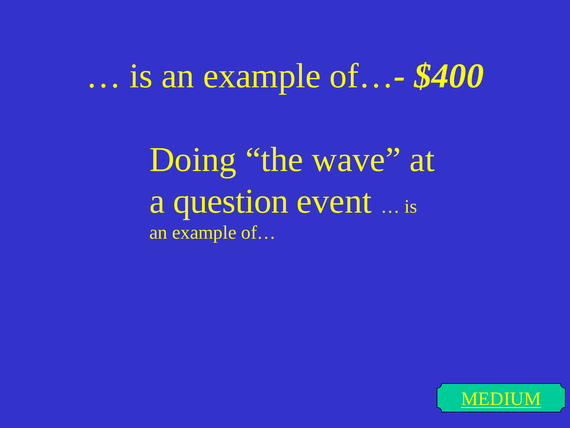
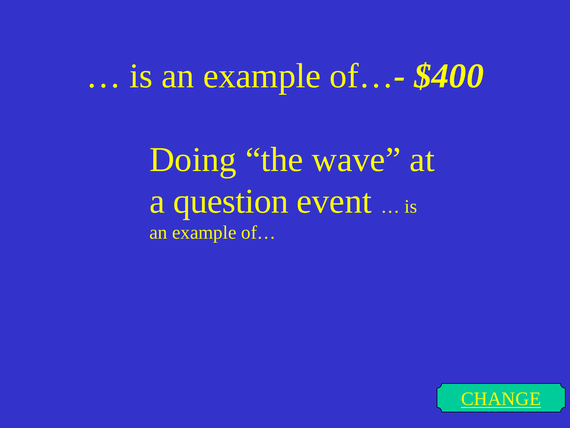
MEDIUM: MEDIUM -> CHANGE (501, 399)
